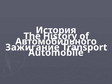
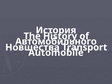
Зажигание: Зажигание -> Новшества (32, 47)
